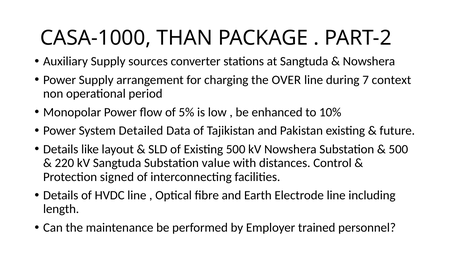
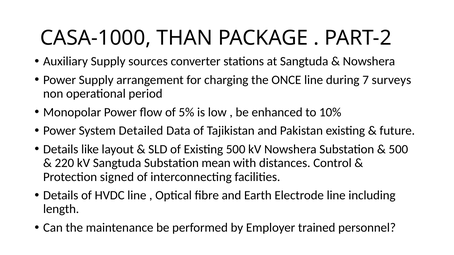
OVER: OVER -> ONCE (286, 80)
context: context -> surveys (391, 80)
value: value -> mean (216, 163)
